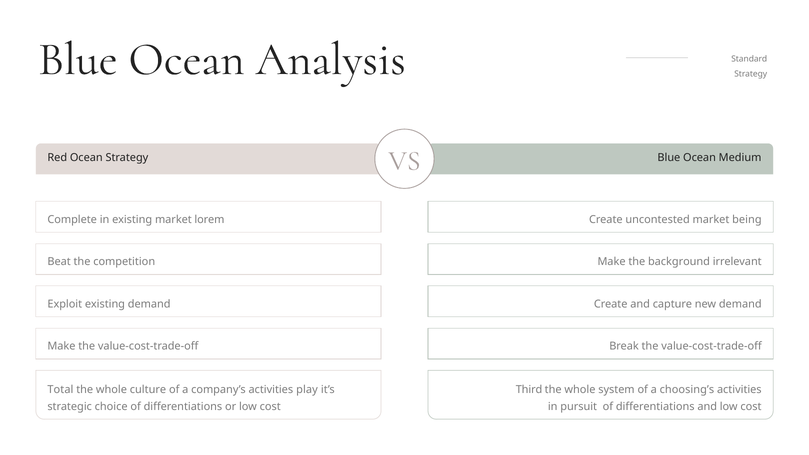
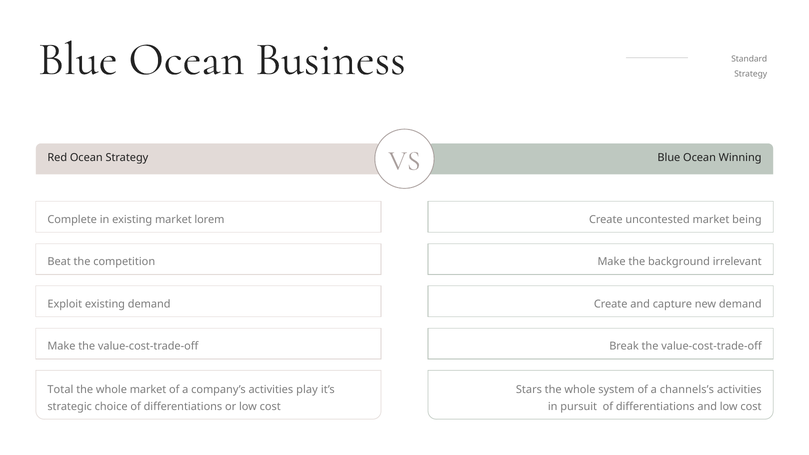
Analysis: Analysis -> Business (331, 59)
Medium: Medium -> Winning (740, 158)
whole culture: culture -> market (148, 390)
Third: Third -> Stars (529, 390)
choosing’s: choosing’s -> channels’s (687, 390)
